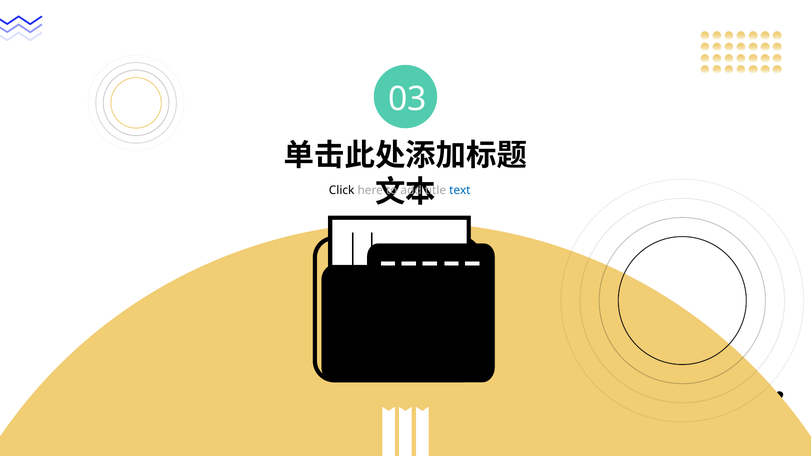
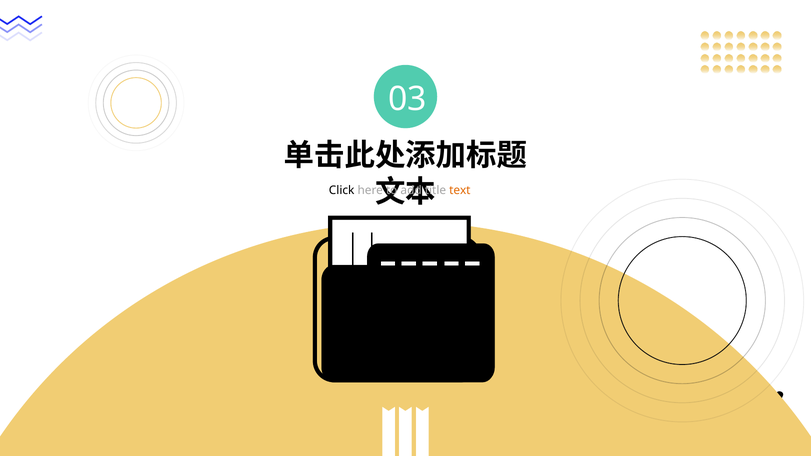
text colour: blue -> orange (460, 190)
